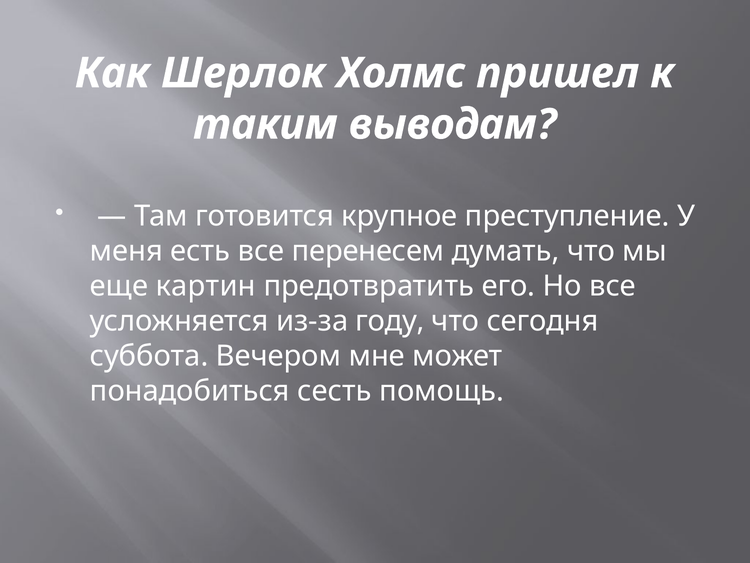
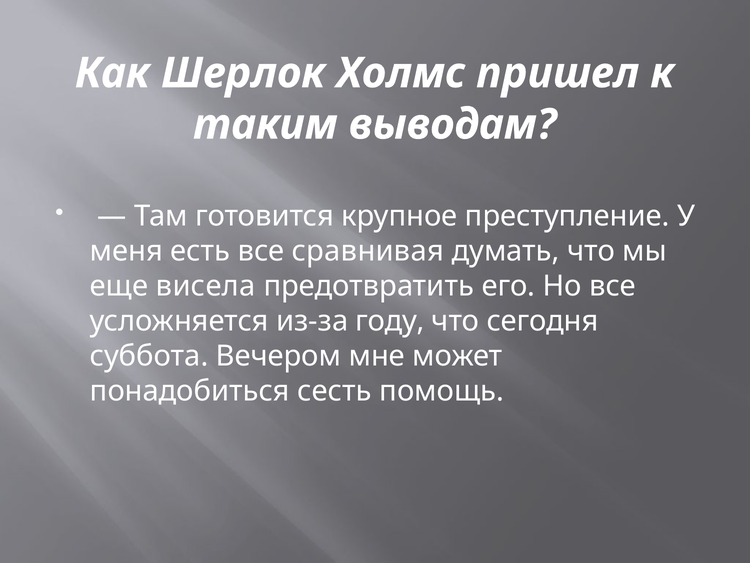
перенесем: перенесем -> сравнивая (368, 251)
картин: картин -> висела (206, 286)
